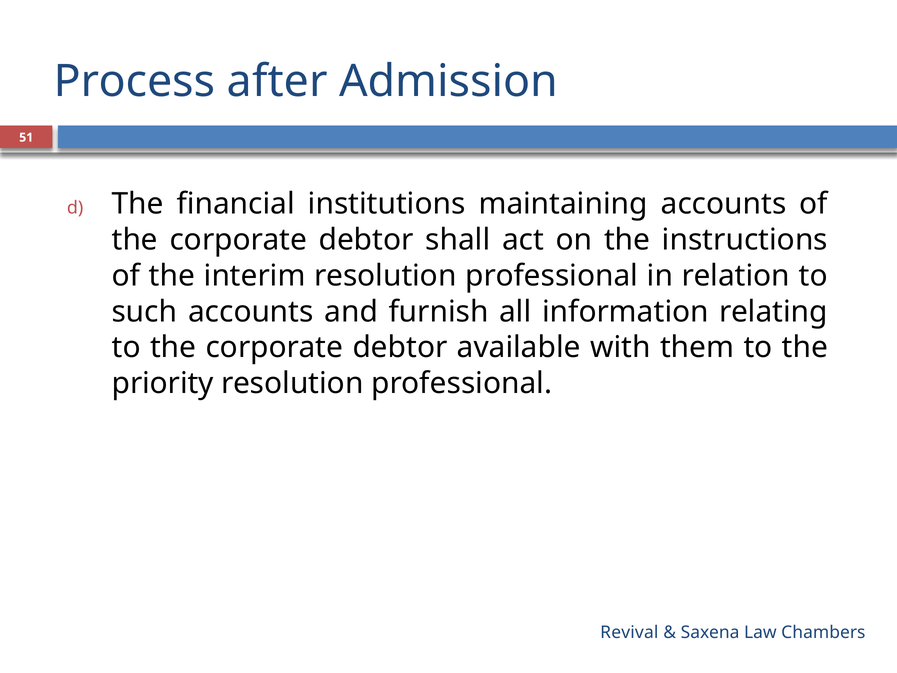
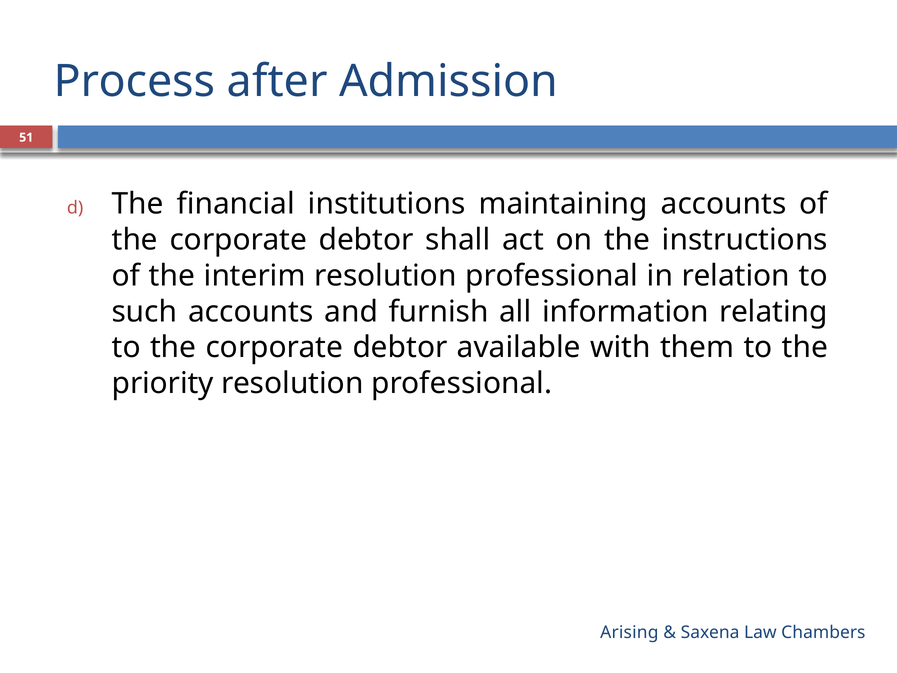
Revival: Revival -> Arising (629, 632)
